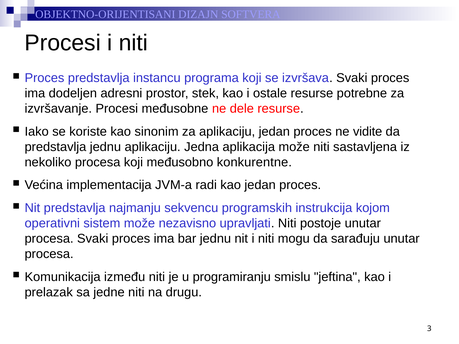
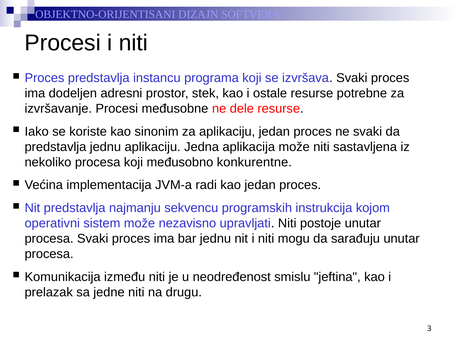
ne vidite: vidite -> svaki (368, 132)
programiranju: programiranju -> neodređenost (232, 277)
